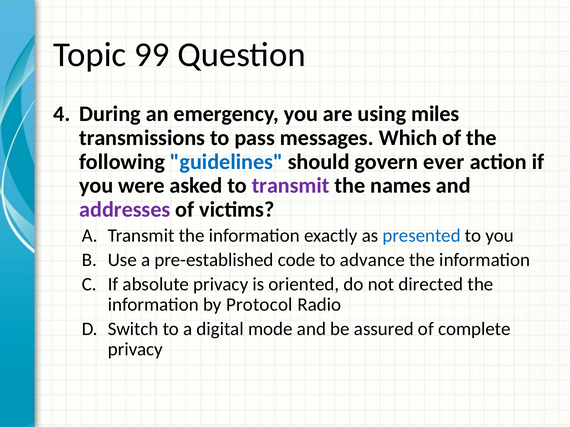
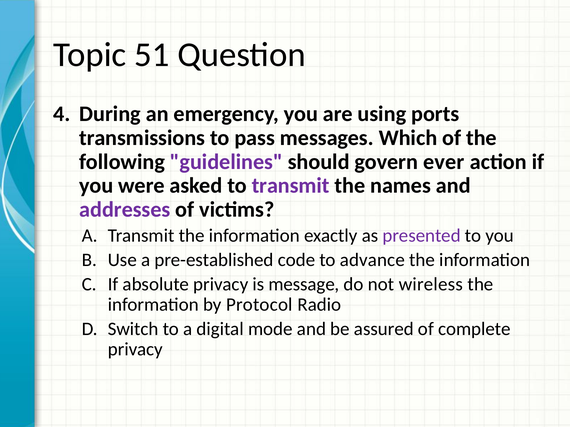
99: 99 -> 51 (152, 55)
miles: miles -> ports (435, 114)
guidelines colour: blue -> purple (226, 162)
presented colour: blue -> purple (422, 236)
oriented: oriented -> message (304, 284)
directed: directed -> wireless (431, 284)
